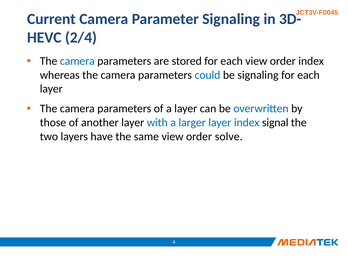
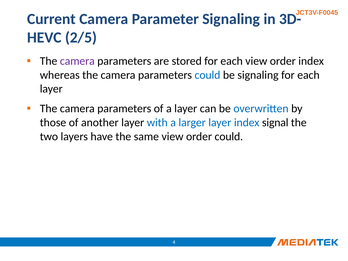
2/4: 2/4 -> 2/5 (81, 38)
camera colour: blue -> purple (77, 61)
order solve: solve -> could (229, 136)
